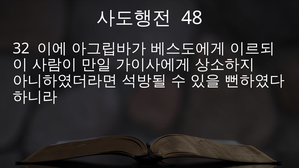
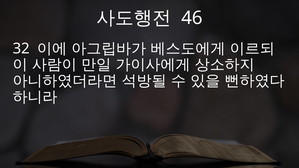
48: 48 -> 46 (192, 18)
